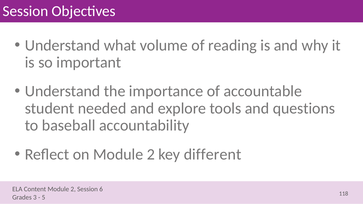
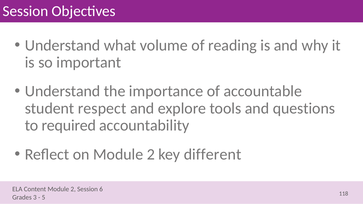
needed: needed -> respect (102, 108)
baseball: baseball -> required (69, 126)
